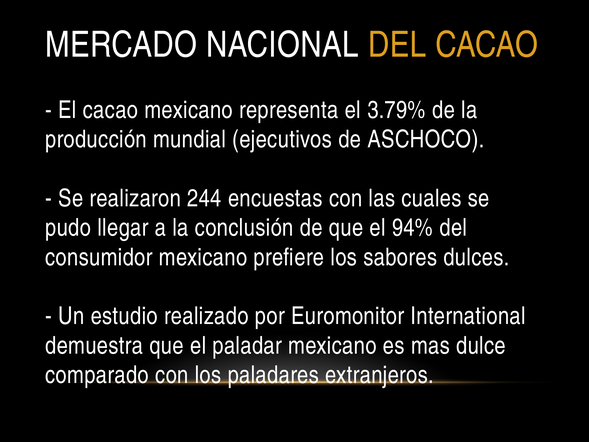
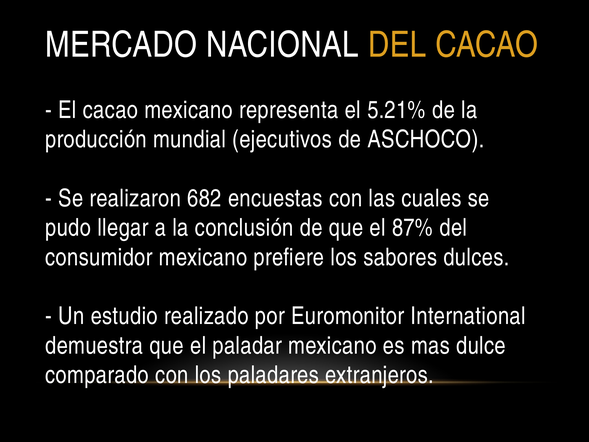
3.79%: 3.79% -> 5.21% (396, 110)
244: 244 -> 682 (204, 198)
94%: 94% -> 87% (412, 228)
